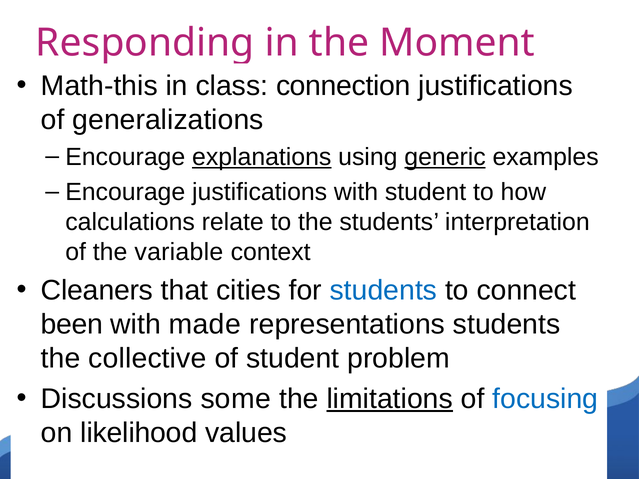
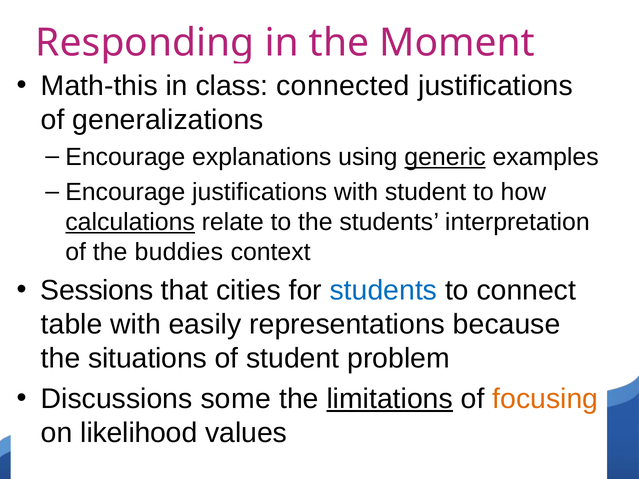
connection: connection -> connected (343, 86)
explanations underline: present -> none (262, 157)
calculations underline: none -> present (130, 222)
variable: variable -> buddies (179, 252)
Cleaners: Cleaners -> Sessions (97, 290)
been: been -> table (72, 325)
made: made -> easily (205, 325)
representations students: students -> because (507, 325)
collective: collective -> situations (148, 359)
focusing colour: blue -> orange (545, 399)
